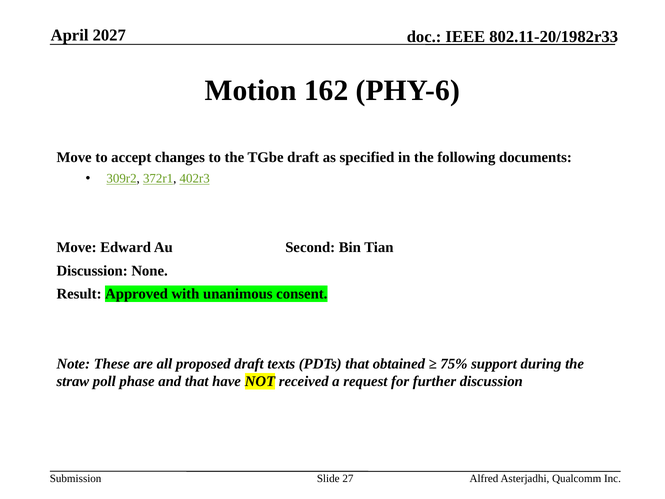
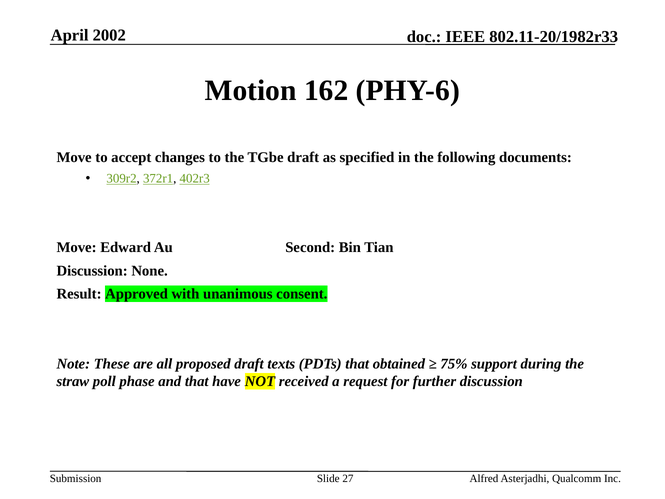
2027: 2027 -> 2002 (109, 35)
